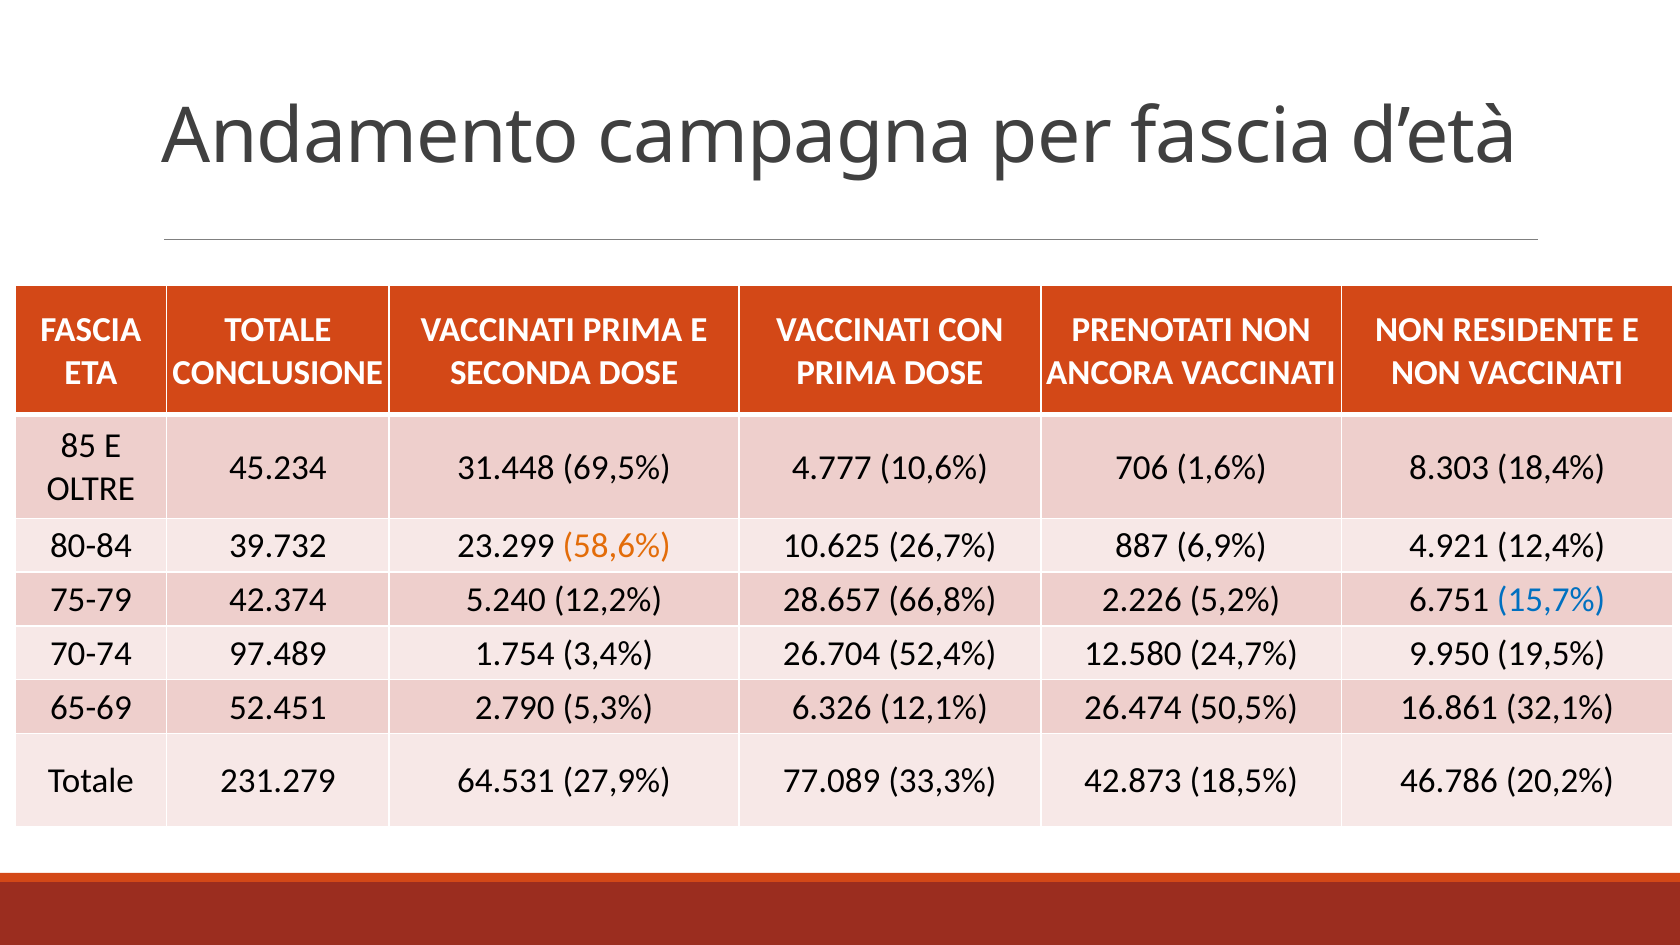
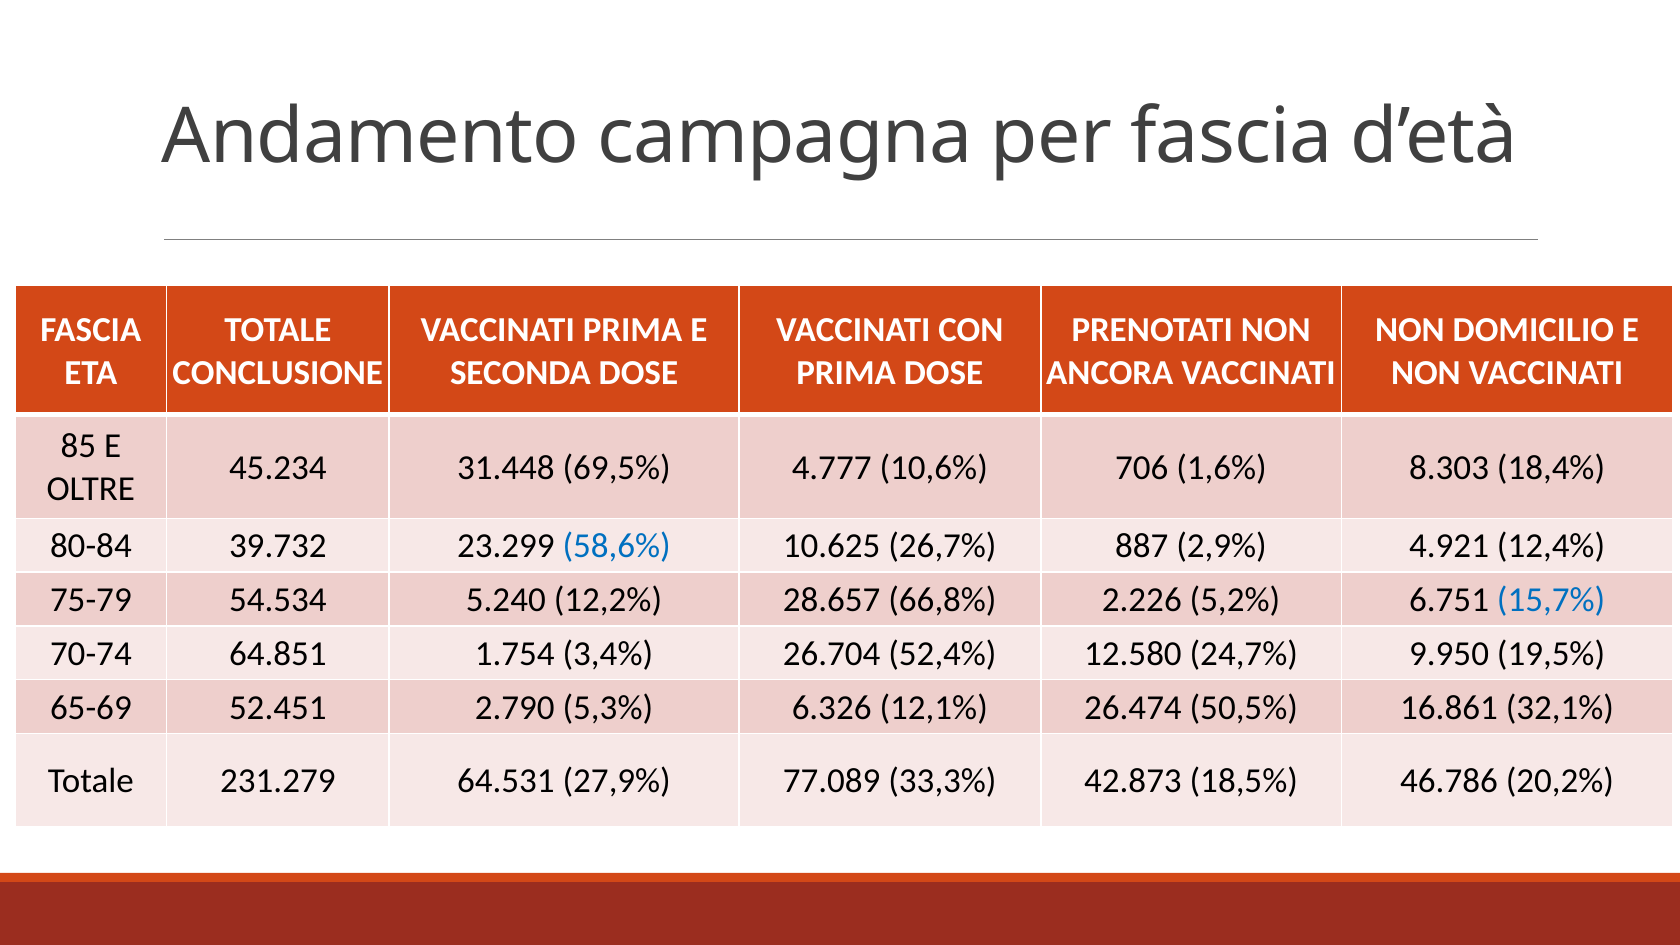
RESIDENTE: RESIDENTE -> DOMICILIO (1533, 330)
58,6% colour: orange -> blue (617, 546)
6,9%: 6,9% -> 2,9% (1222, 546)
42.374: 42.374 -> 54.534 (278, 600)
97.489: 97.489 -> 64.851 (278, 654)
